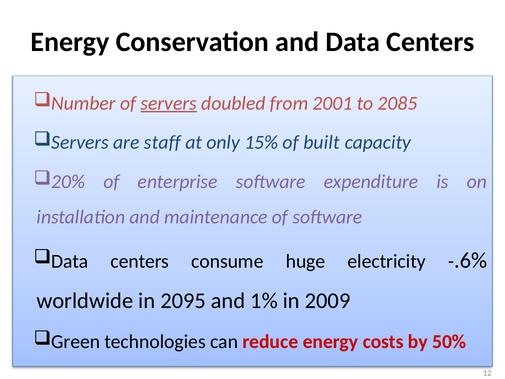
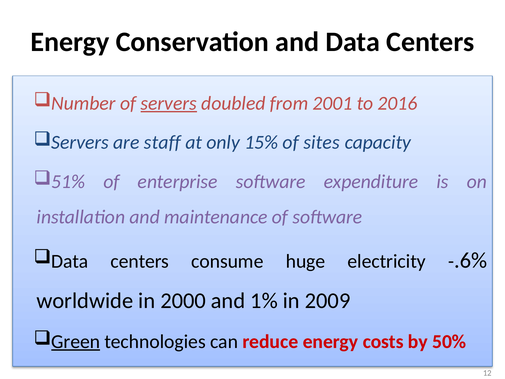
2085: 2085 -> 2016 (397, 103)
built: built -> sites (322, 142)
20%: 20% -> 51% (68, 182)
2095: 2095 -> 2000 (183, 301)
Green underline: none -> present (76, 341)
